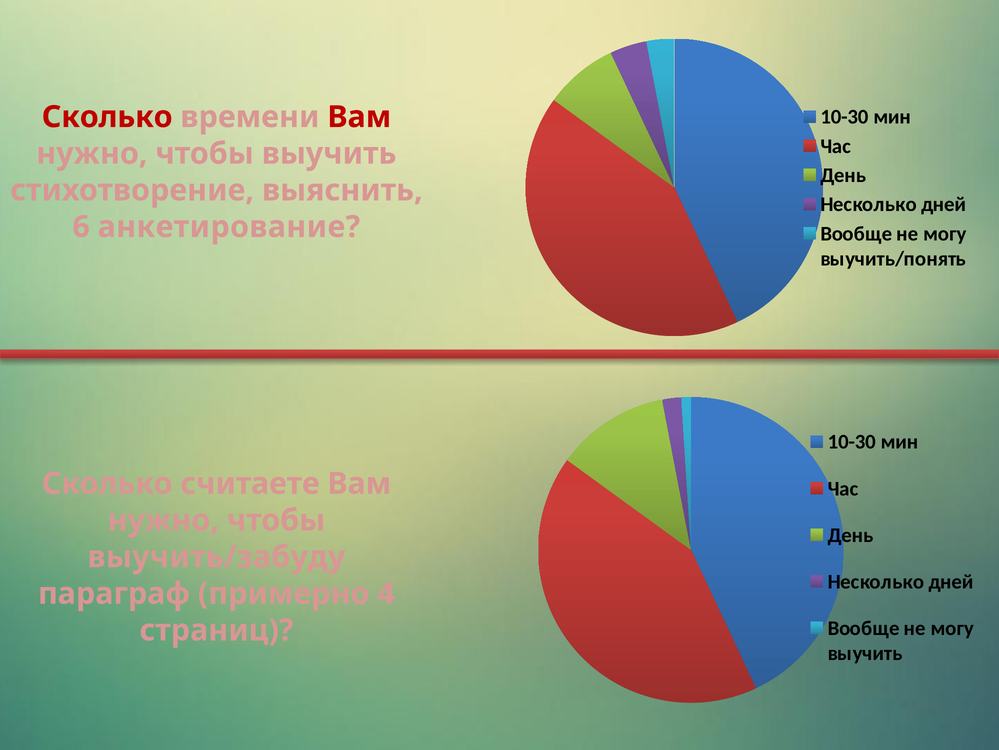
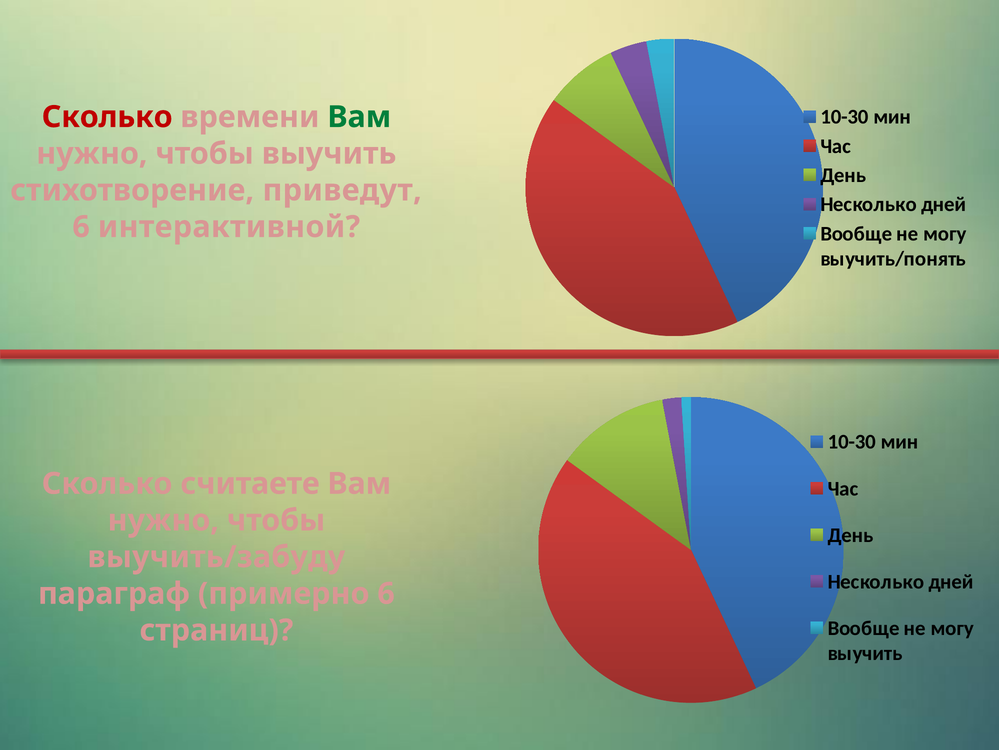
Вам colour: red -> green (359, 117)
выяснить: выяснить -> приведут (342, 190)
анкетирование: анкетирование -> интерактивной (229, 227)
примерно 4: 4 -> 6 (386, 593)
